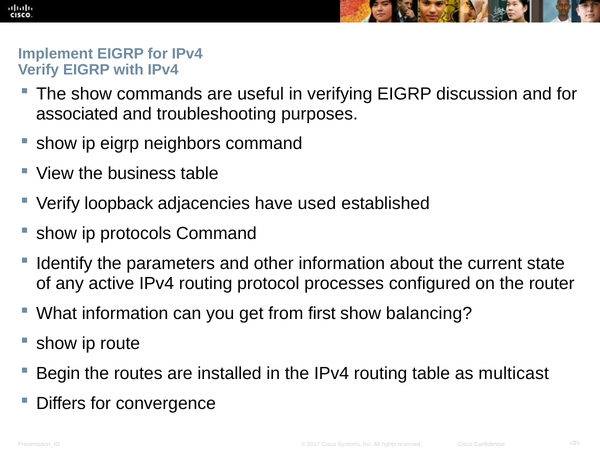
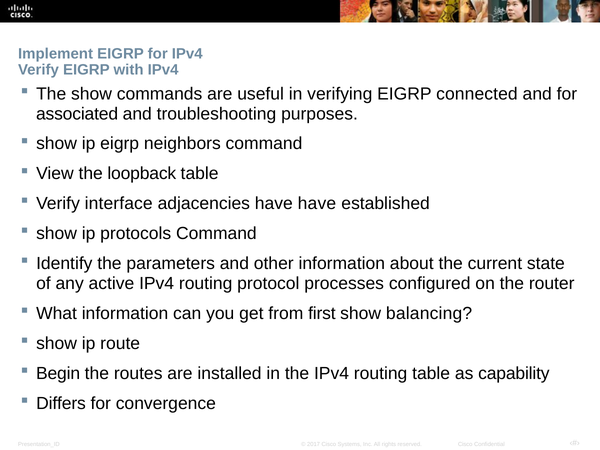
discussion: discussion -> connected (477, 94)
business: business -> loopback (142, 174)
loopback: loopback -> interface (119, 204)
have used: used -> have (317, 204)
multicast: multicast -> capability (514, 373)
